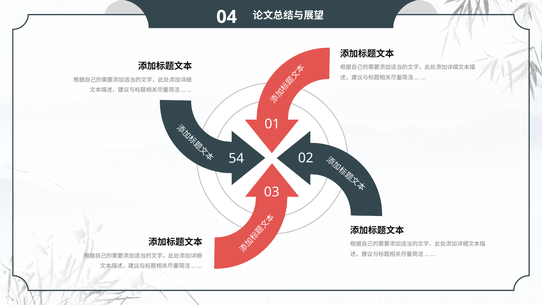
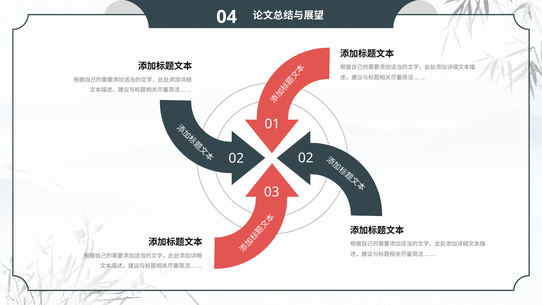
54: 54 -> 02 (236, 158)
